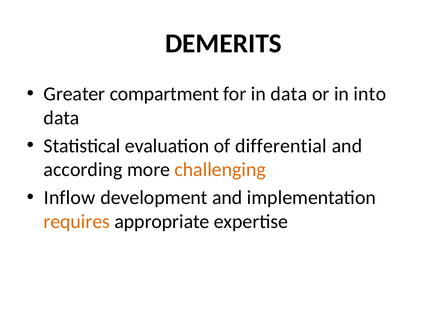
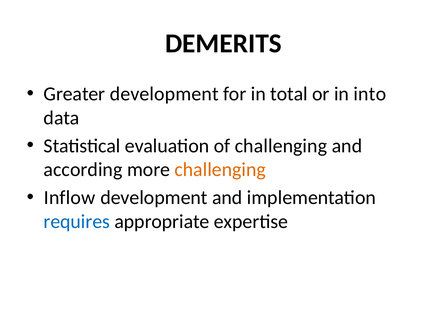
Greater compartment: compartment -> development (164, 94)
in data: data -> total (289, 94)
of differential: differential -> challenging (281, 145)
requires colour: orange -> blue (77, 221)
